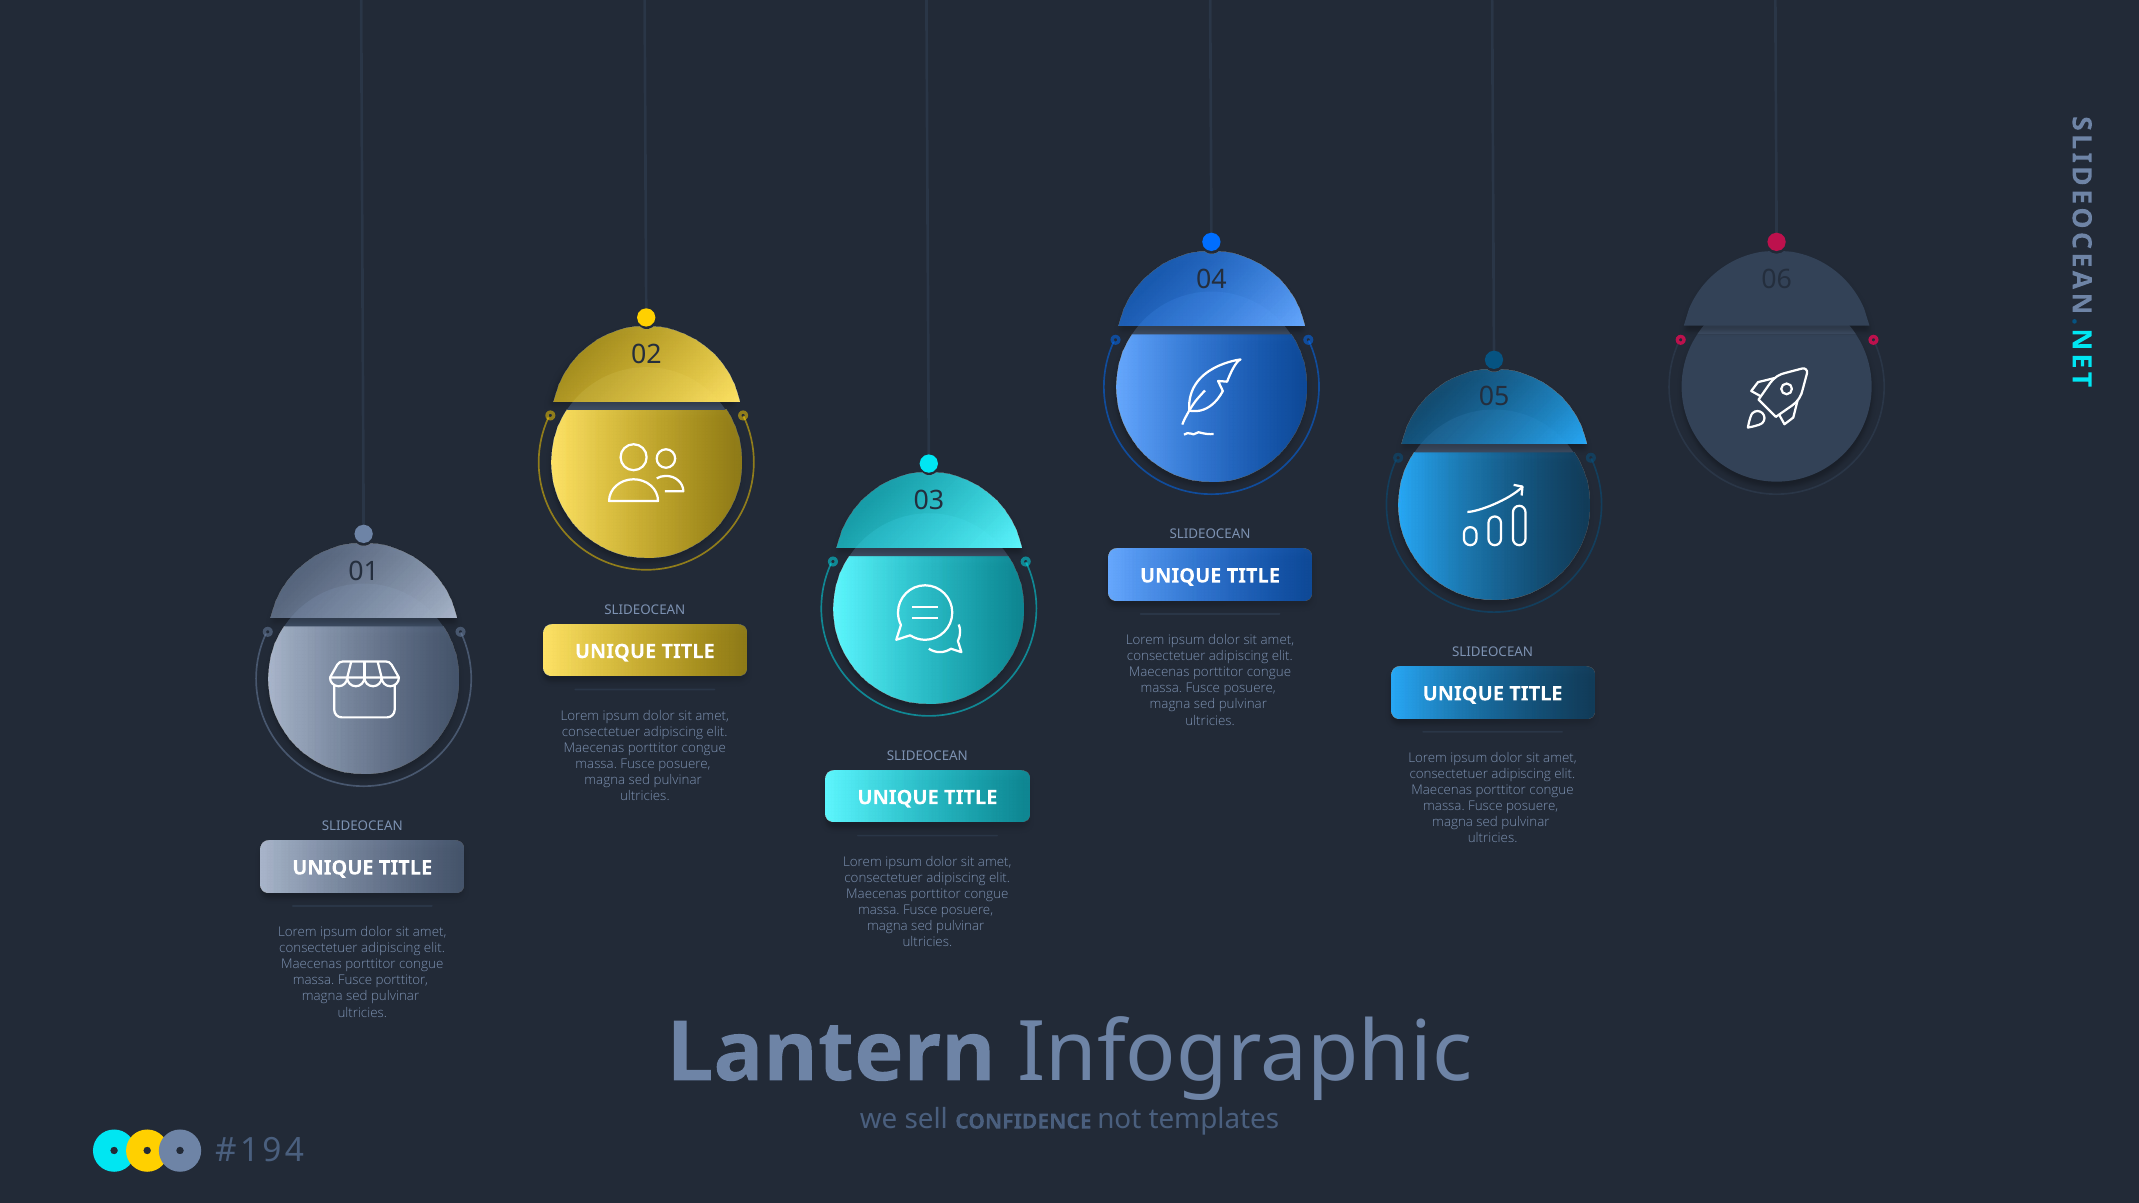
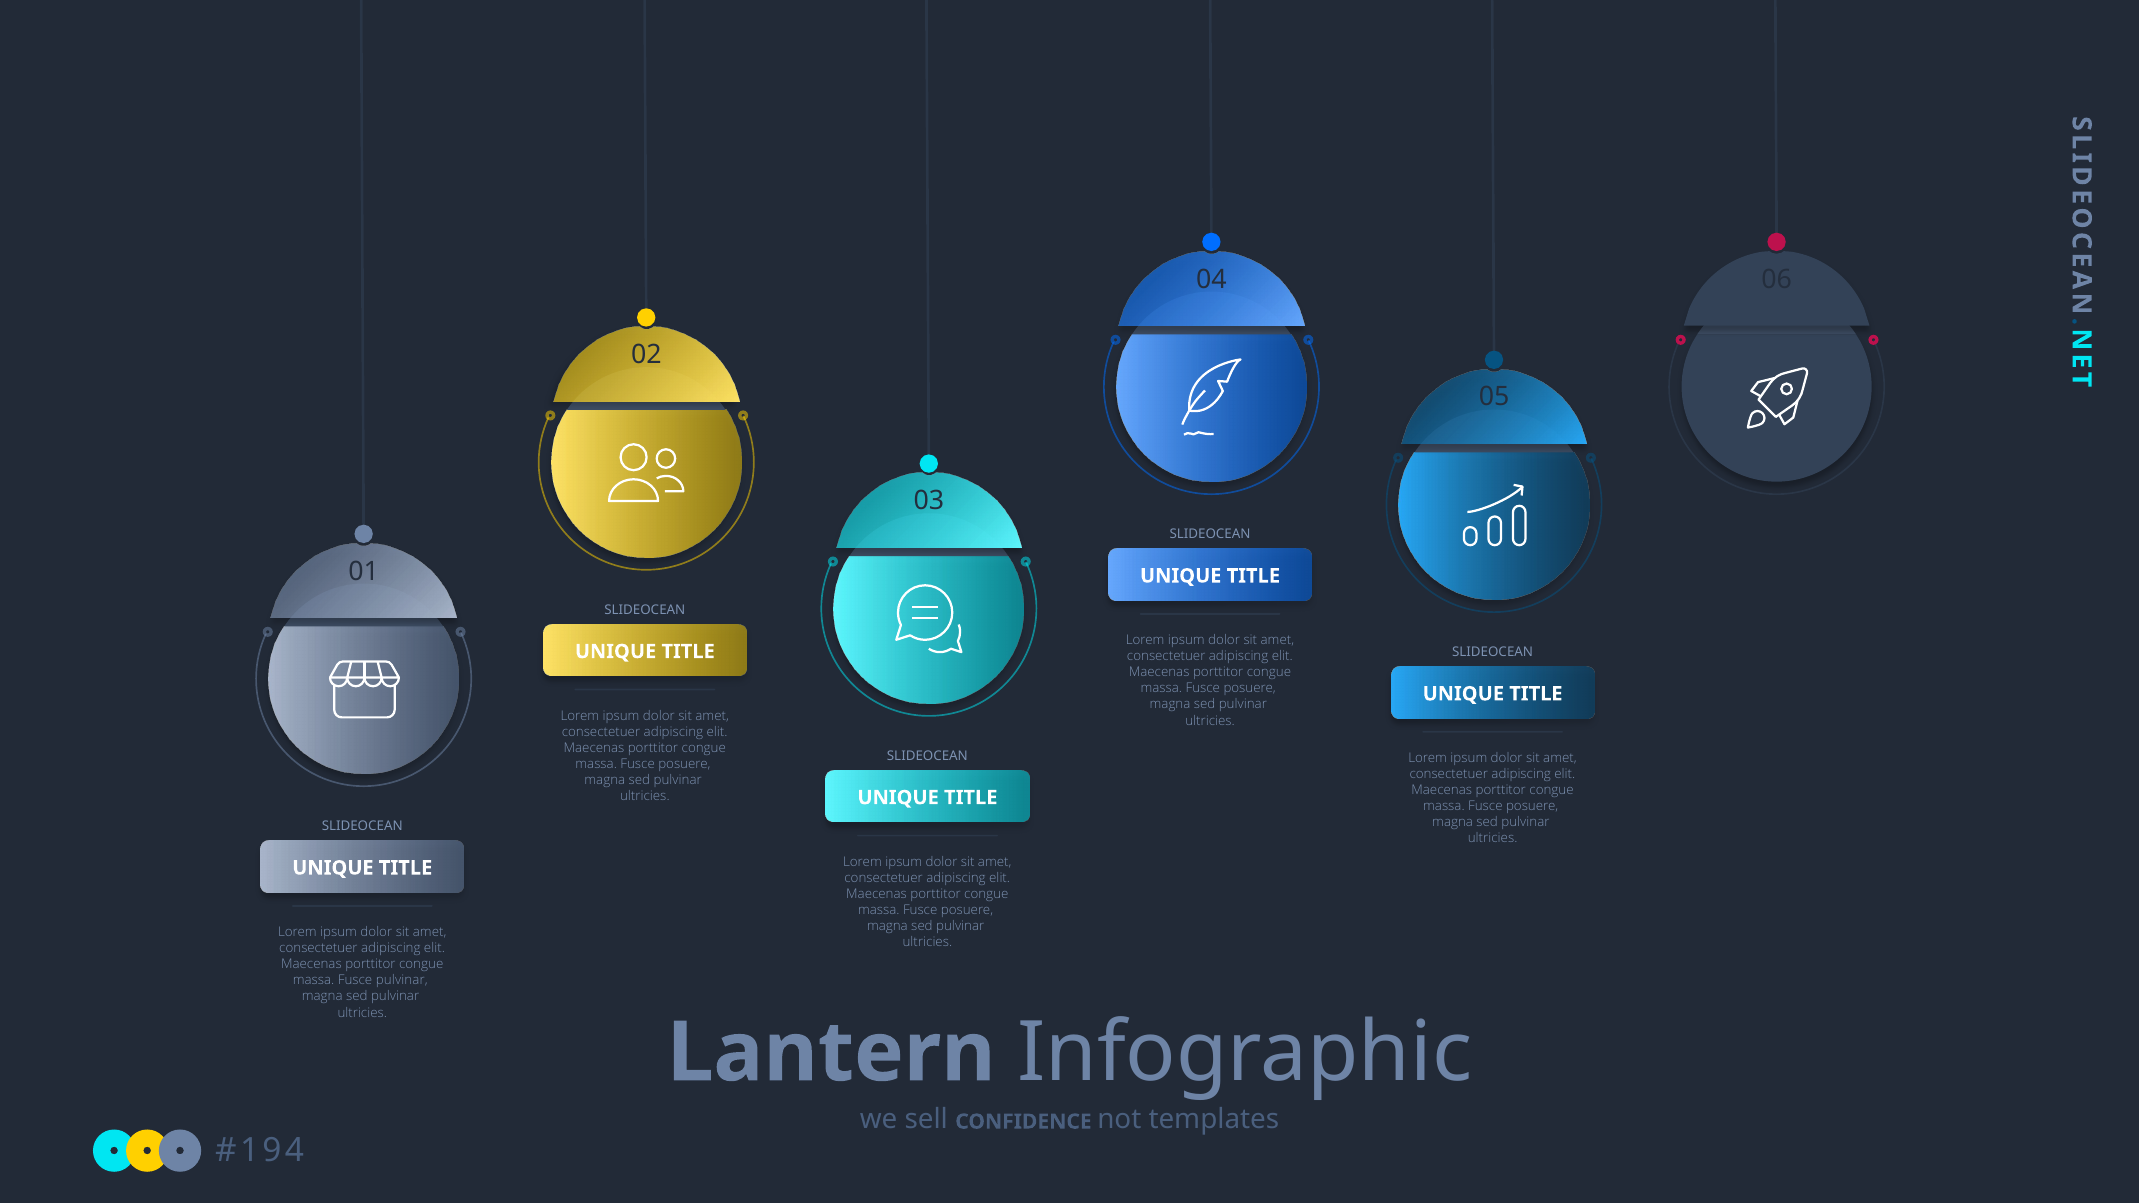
Fusce porttitor: porttitor -> pulvinar (402, 981)
